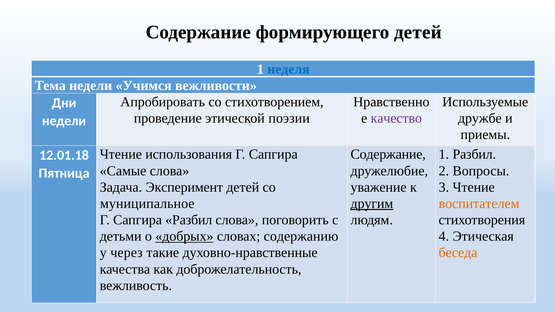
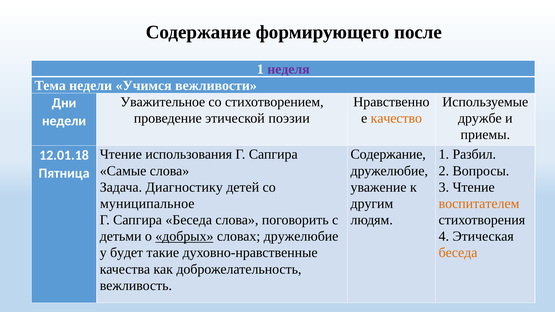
формирующего детей: детей -> после (418, 32)
неделя colour: blue -> purple (289, 69)
Апробировать: Апробировать -> Уважительное (163, 102)
качество colour: purple -> orange (396, 118)
Эксперимент: Эксперимент -> Диагностику (184, 187)
другим underline: present -> none (372, 204)
Сапгира Разбил: Разбил -> Беседа (189, 220)
словах содержанию: содержанию -> дружелюбие (301, 236)
через: через -> будет (127, 253)
